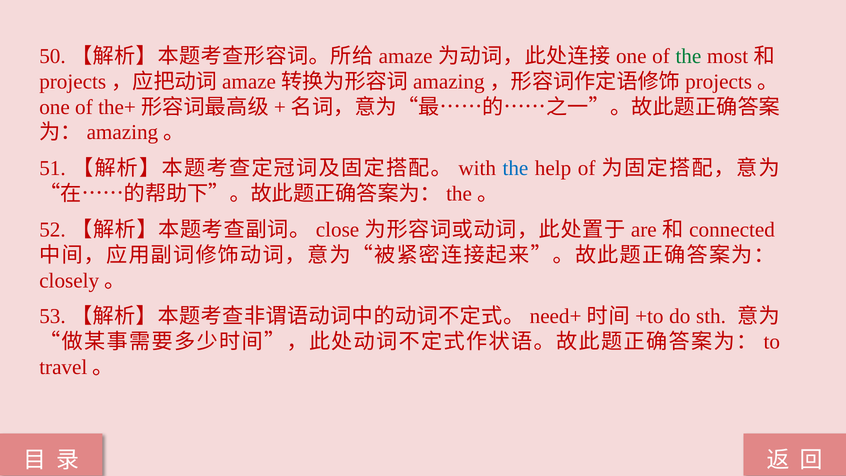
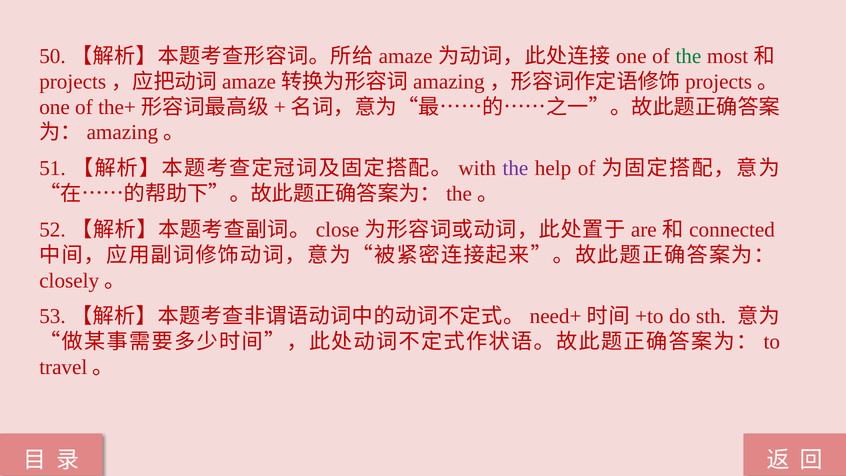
the colour: blue -> purple (515, 168)
